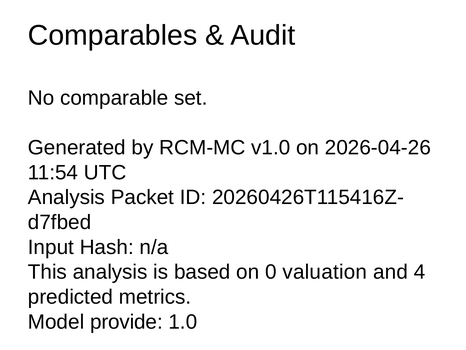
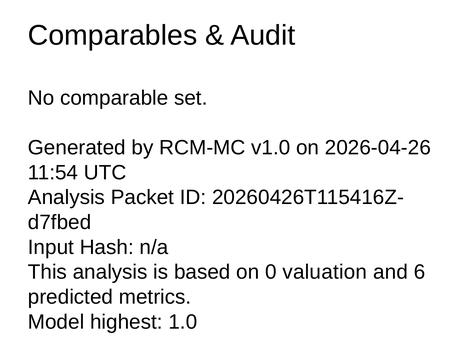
4: 4 -> 6 (419, 272)
provide: provide -> highest (126, 321)
